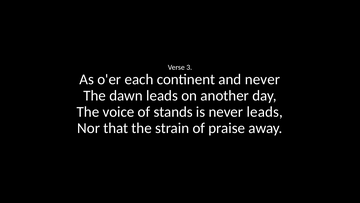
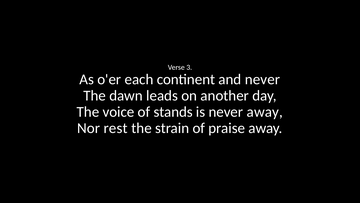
never leads: leads -> away (265, 112)
that: that -> rest (116, 128)
